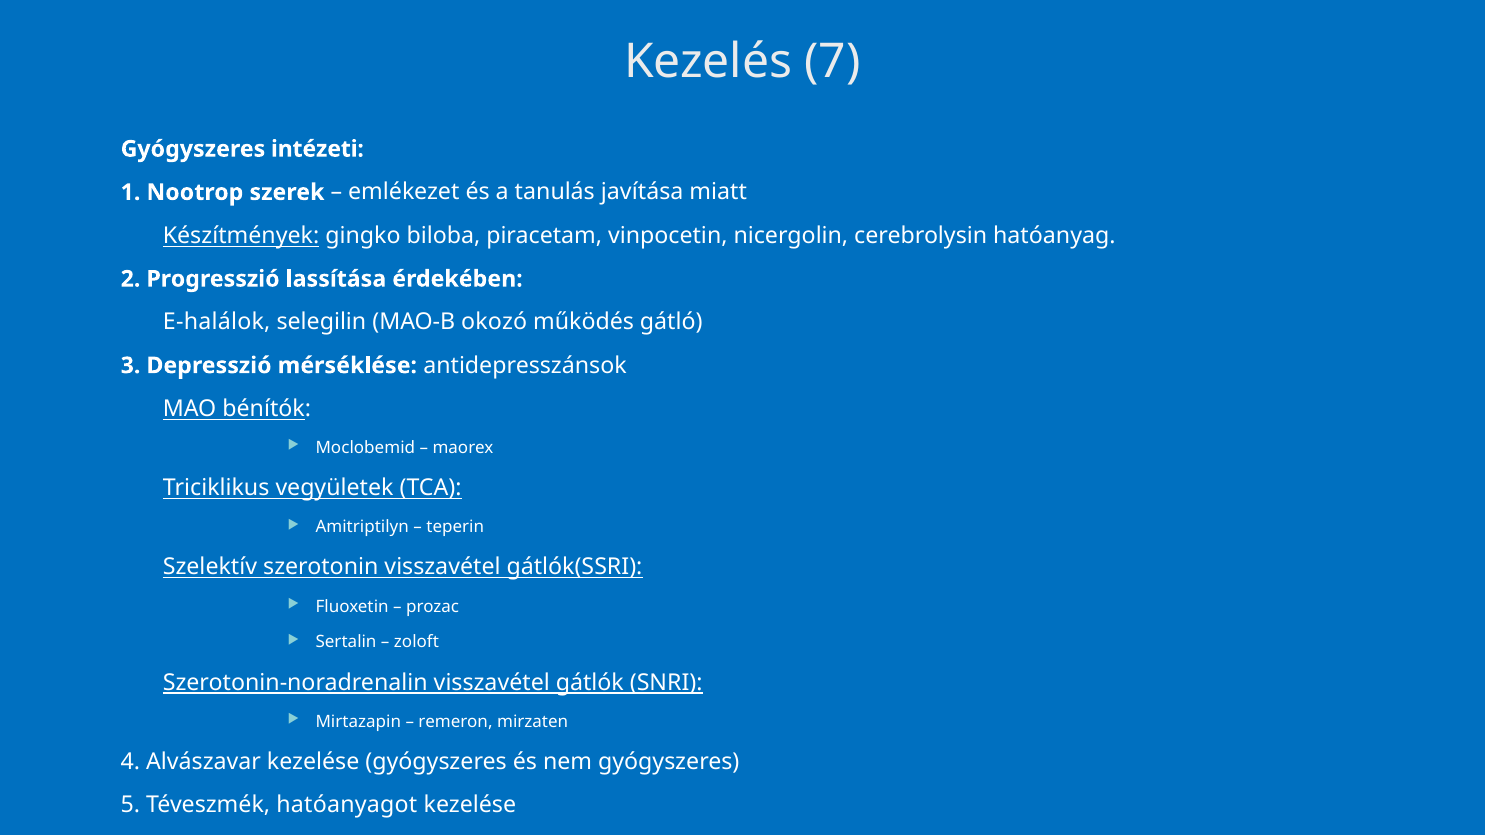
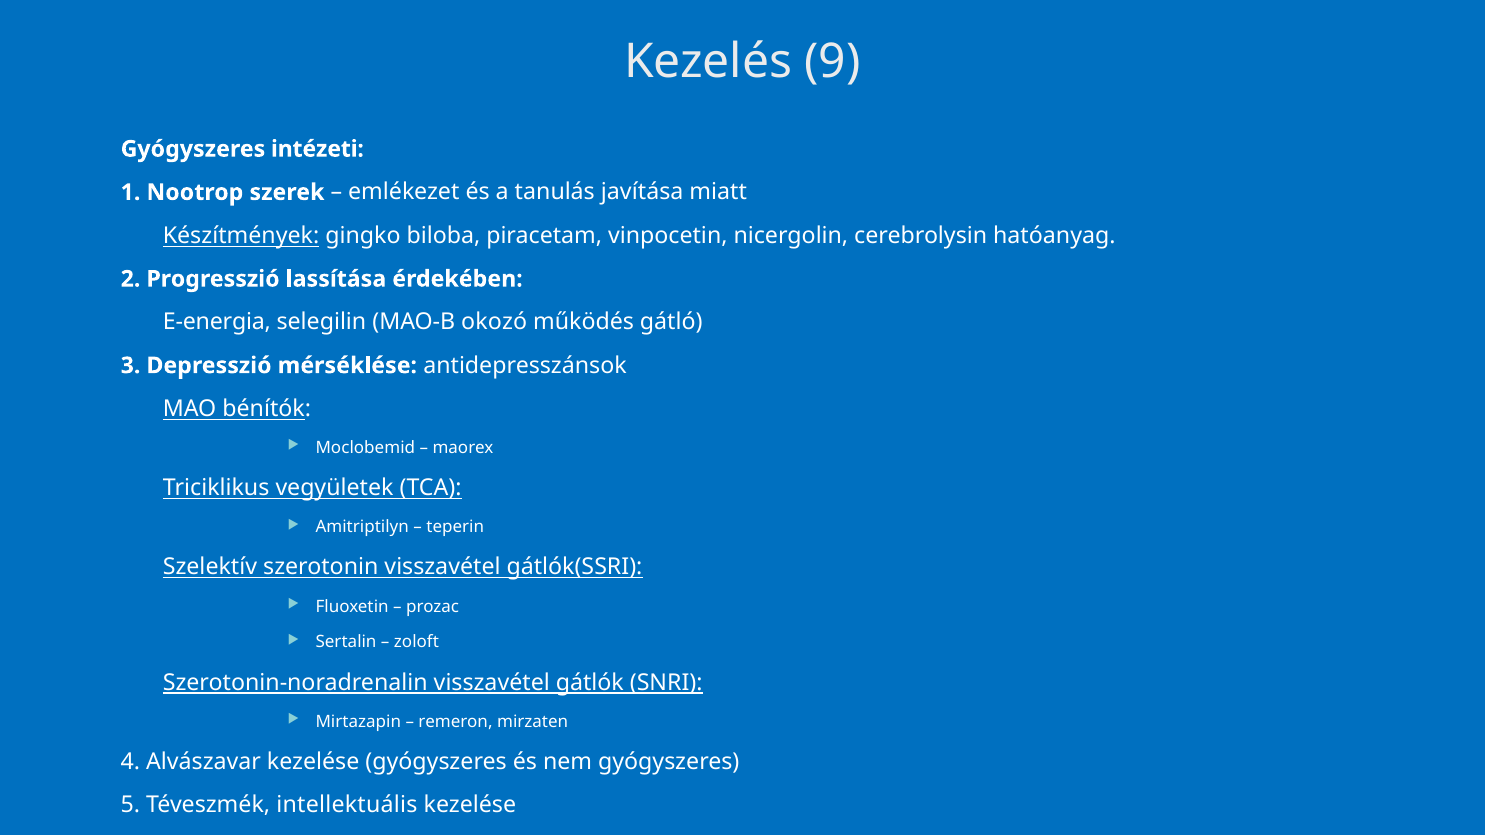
7: 7 -> 9 (833, 62)
E-halálok: E-halálok -> E-energia (217, 322)
hatóanyagot: hatóanyagot -> intellektuális (347, 805)
